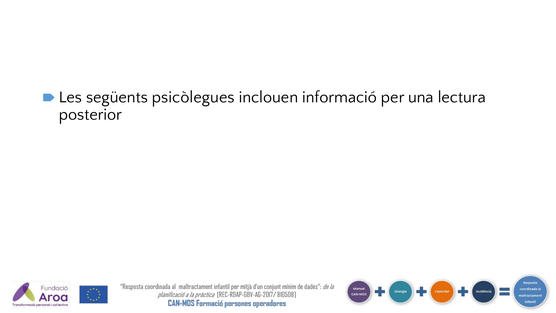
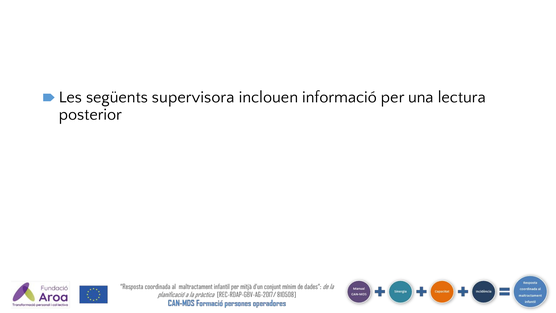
psicòlegues: psicòlegues -> supervisora (193, 97)
